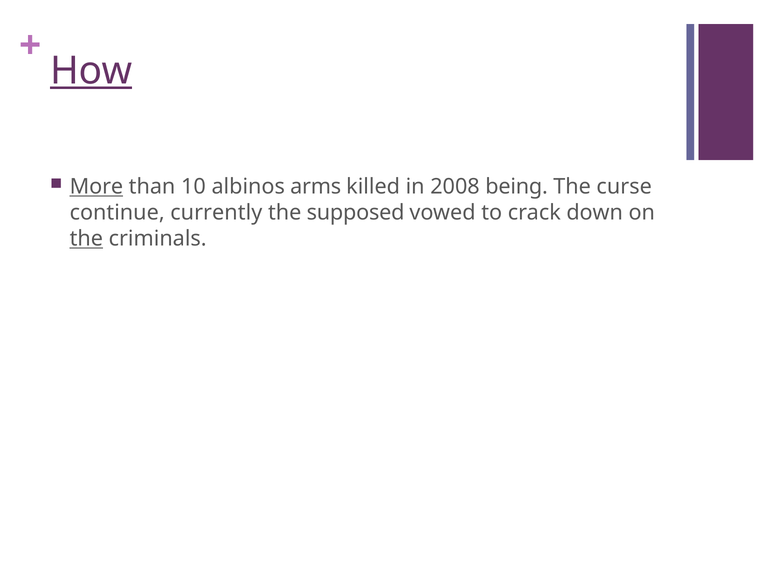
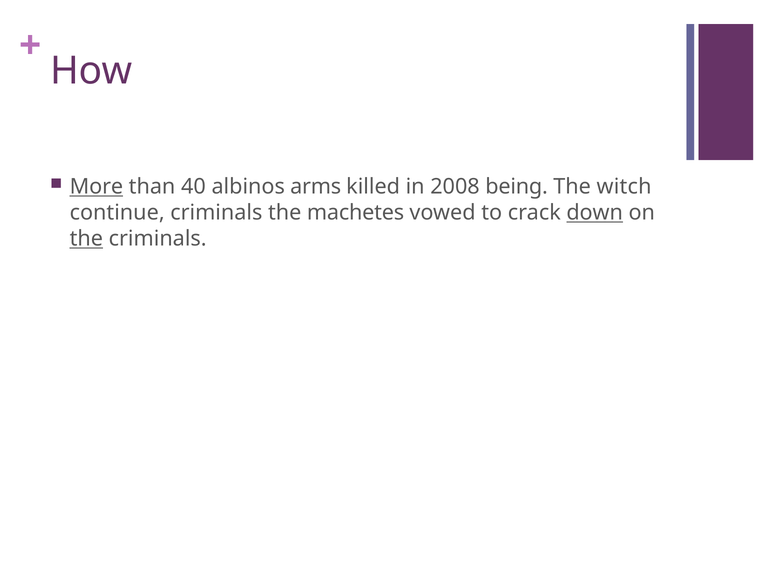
How underline: present -> none (91, 71)
10: 10 -> 40 (193, 187)
curse: curse -> witch (624, 187)
continue currently: currently -> criminals (216, 213)
supposed: supposed -> machetes (356, 213)
down underline: none -> present (595, 213)
